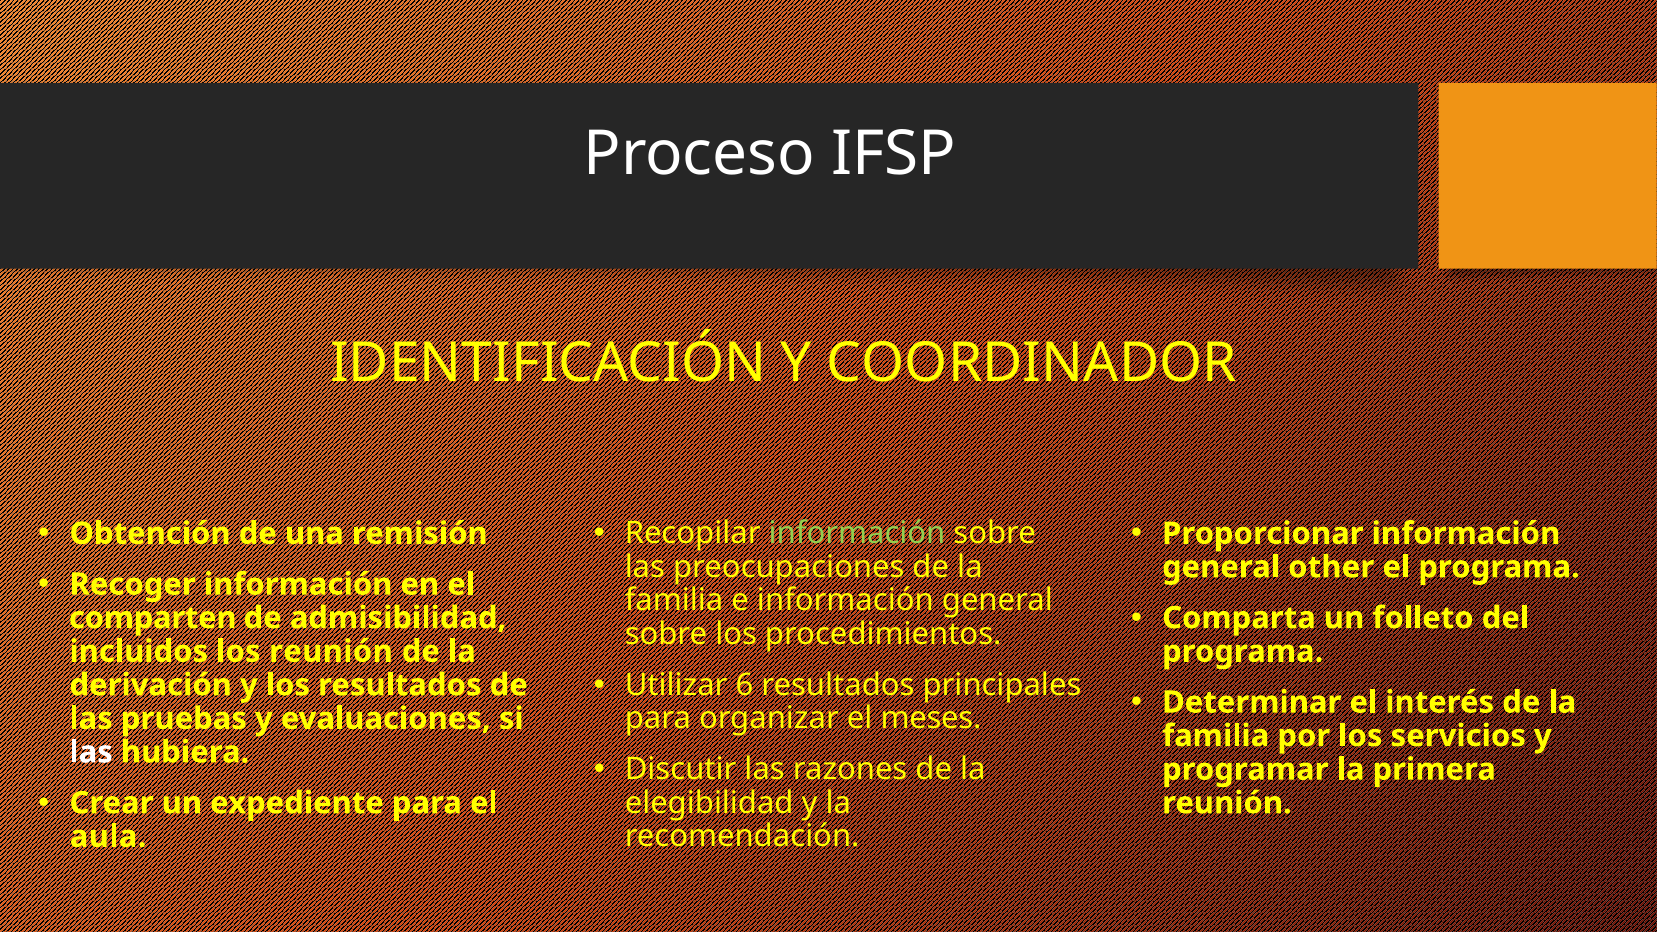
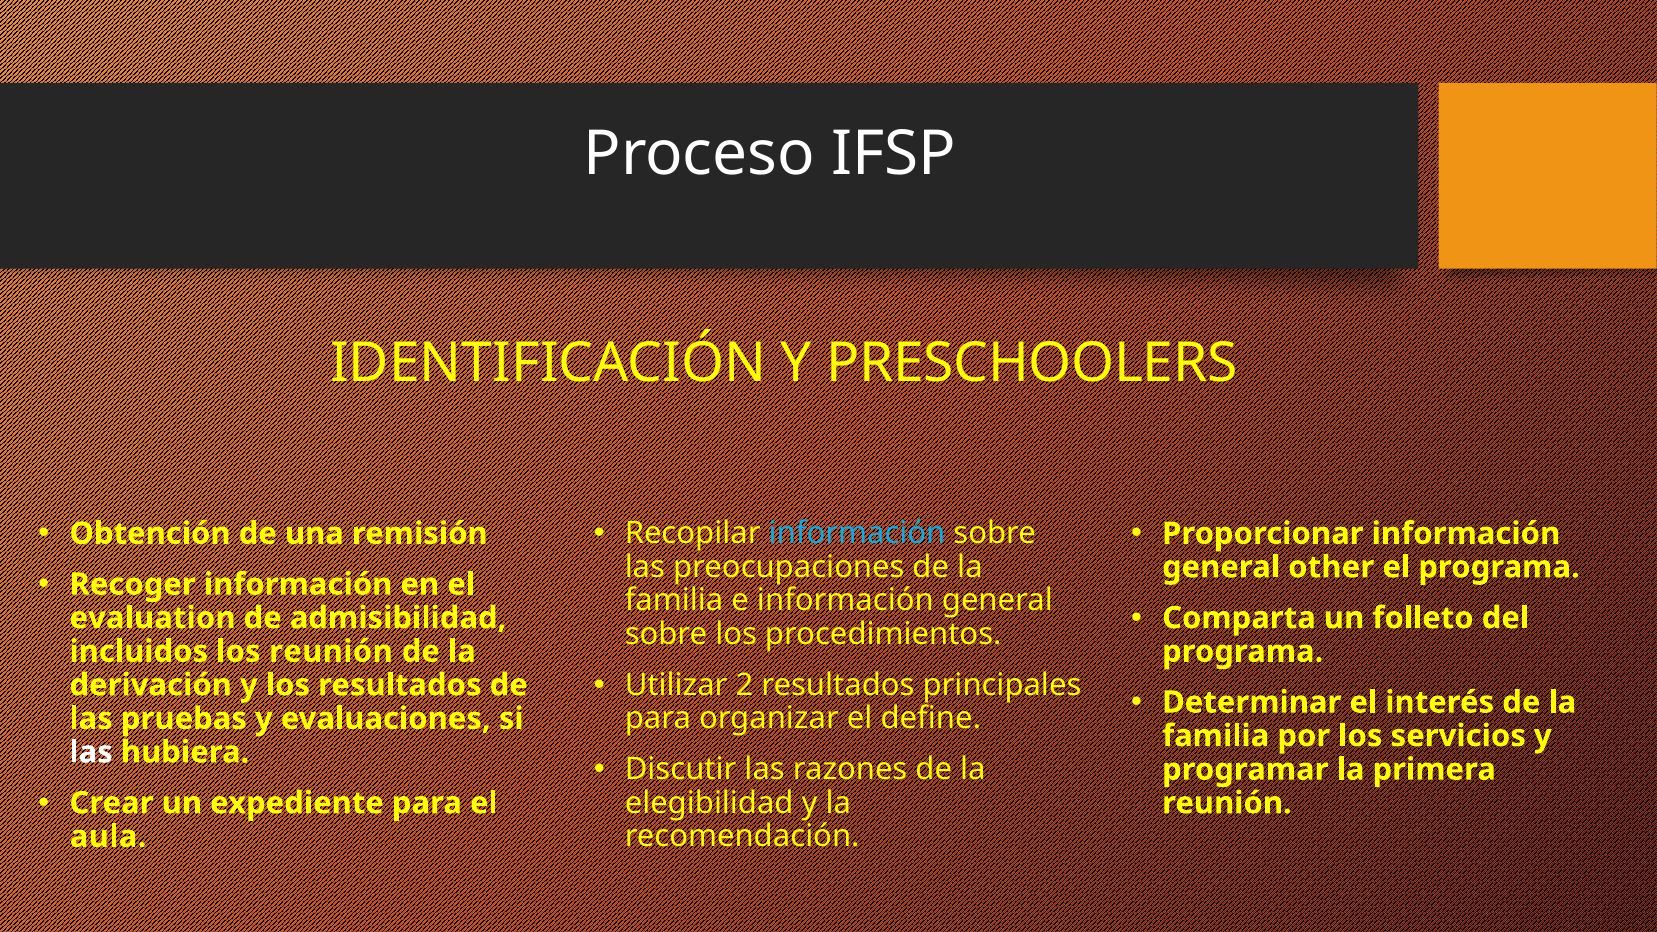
COORDINADOR: COORDINADOR -> PRESCHOOLERS (1032, 363)
información colour: light green -> light blue (857, 534)
comparten: comparten -> evaluation (152, 618)
6: 6 -> 2 (744, 685)
meses: meses -> define (931, 719)
